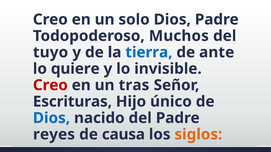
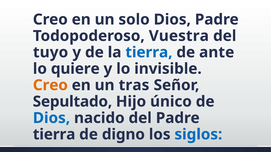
Muchos: Muchos -> Vuestra (179, 36)
Creo colour: red -> orange (50, 85)
Escrituras: Escrituras -> Sepultado (72, 102)
reyes: reyes -> tierra (54, 135)
causa: causa -> digno (123, 135)
siglos colour: orange -> blue (198, 135)
